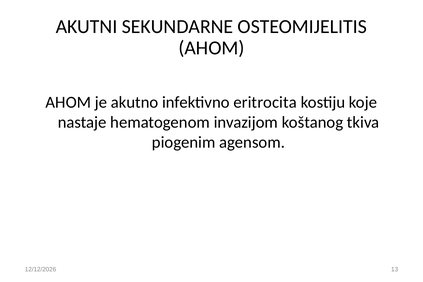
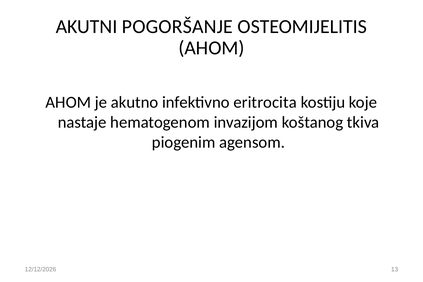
SEKUNDARNE: SEKUNDARNE -> POGORŠANJE (177, 27)
